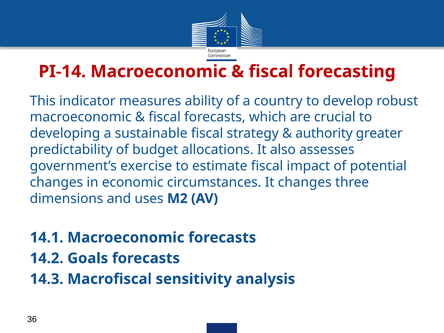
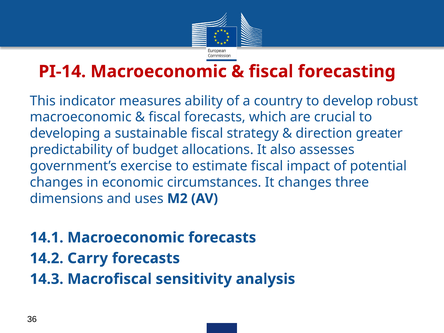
authority: authority -> direction (324, 133)
Goals: Goals -> Carry (88, 258)
